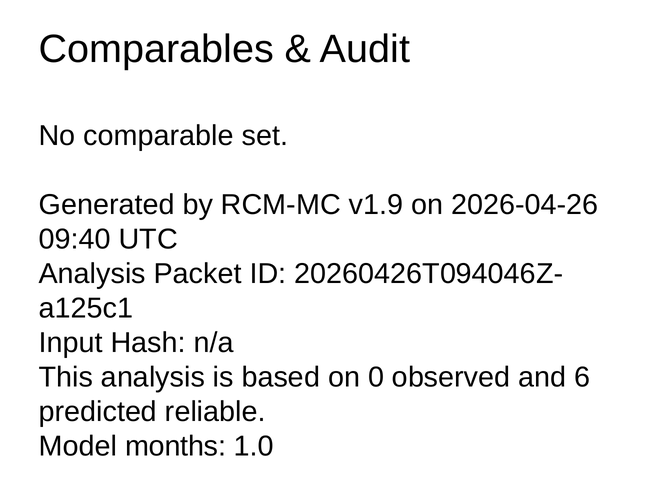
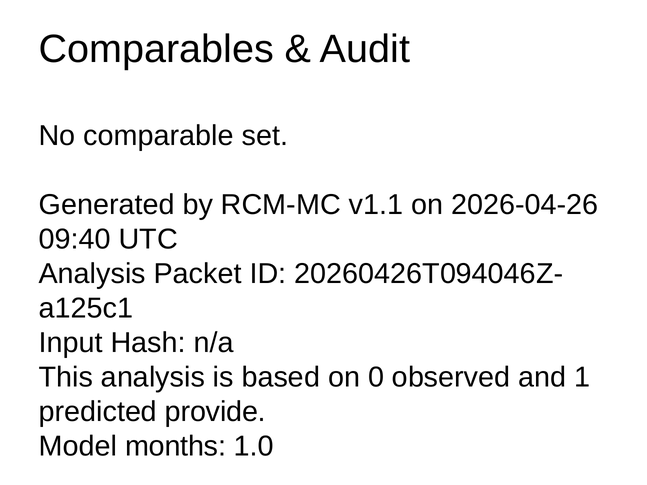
v1.9: v1.9 -> v1.1 (376, 205)
6: 6 -> 1 (582, 377)
reliable: reliable -> provide (215, 412)
